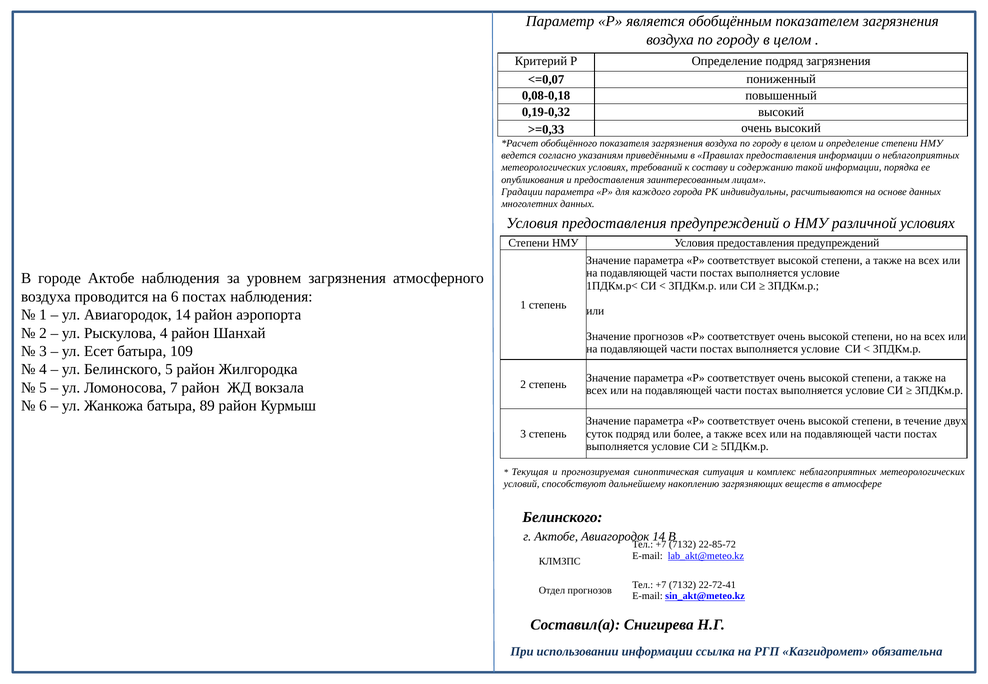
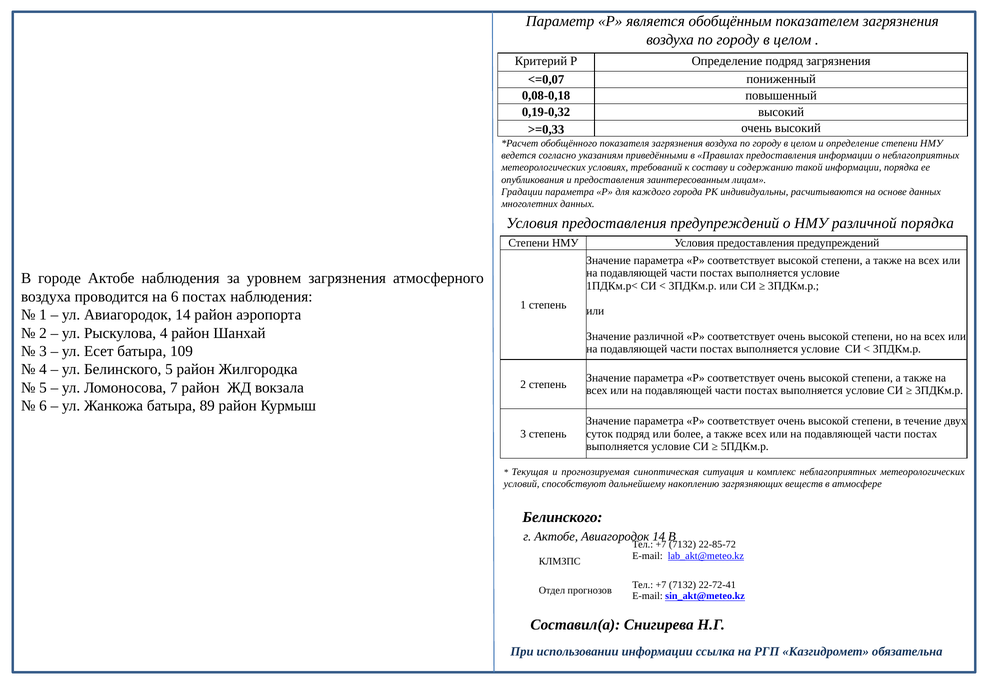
различной условиях: условиях -> порядка (927, 223)
Значение прогнозов: прогнозов -> различной (659, 336)
